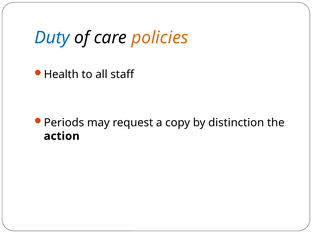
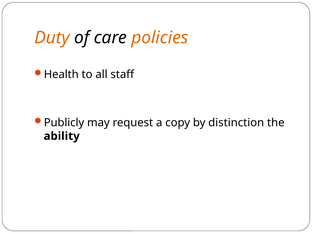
Duty colour: blue -> orange (52, 38)
Periods: Periods -> Publicly (64, 123)
action: action -> ability (62, 136)
